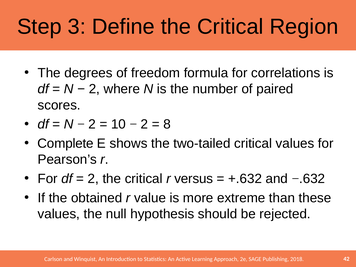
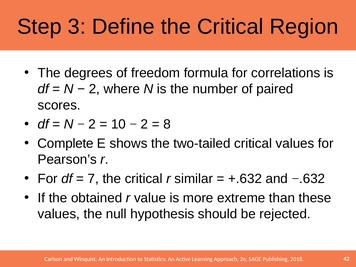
2: 2 -> 7 (93, 179)
versus: versus -> similar (194, 179)
